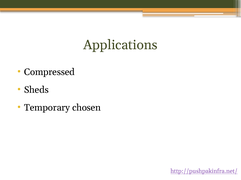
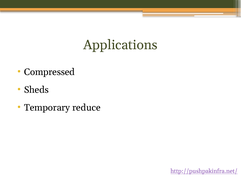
chosen: chosen -> reduce (86, 108)
